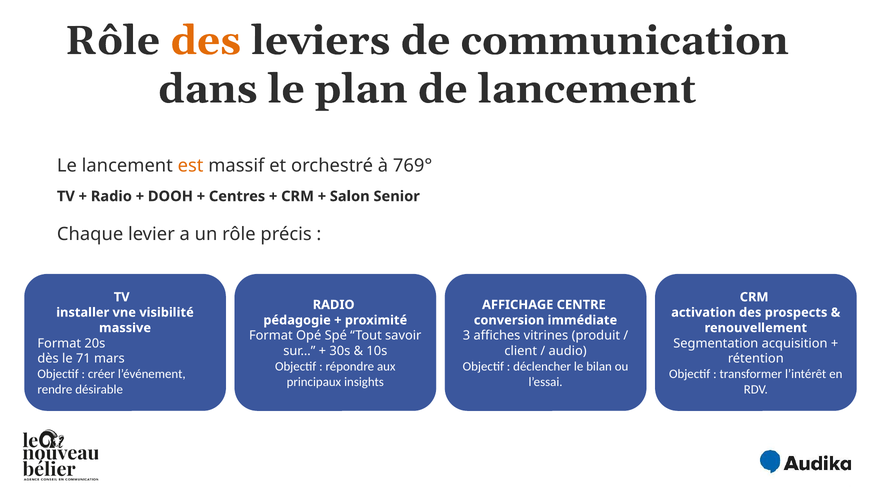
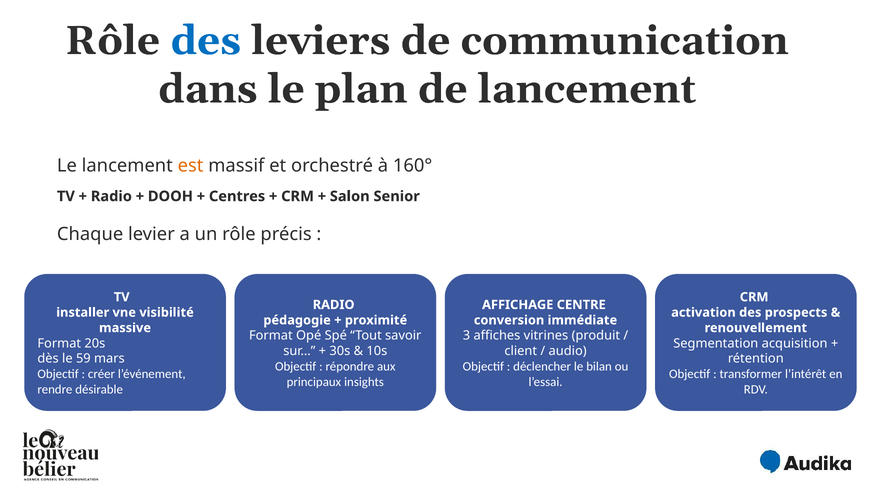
des colour: orange -> blue (206, 41)
769°: 769° -> 160° (413, 166)
71: 71 -> 59 (83, 359)
